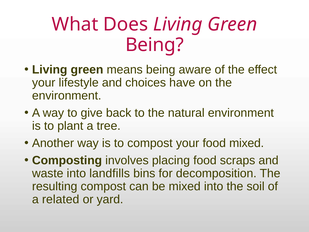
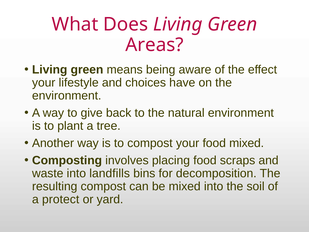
Being: Being -> Areas (154, 45)
related: related -> protect (61, 199)
